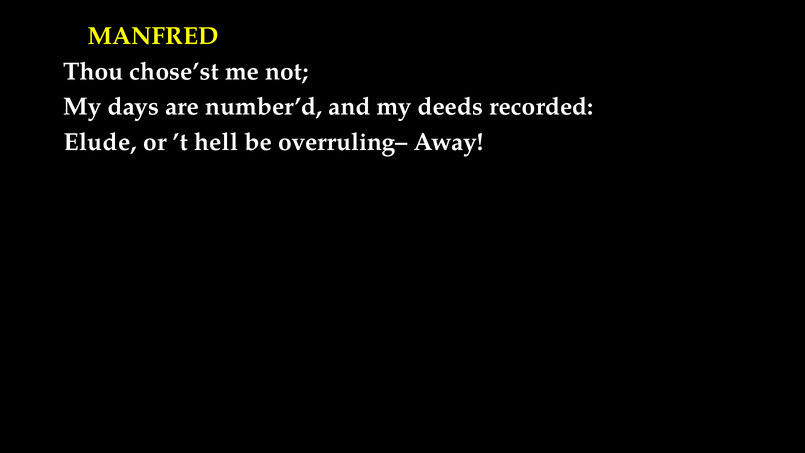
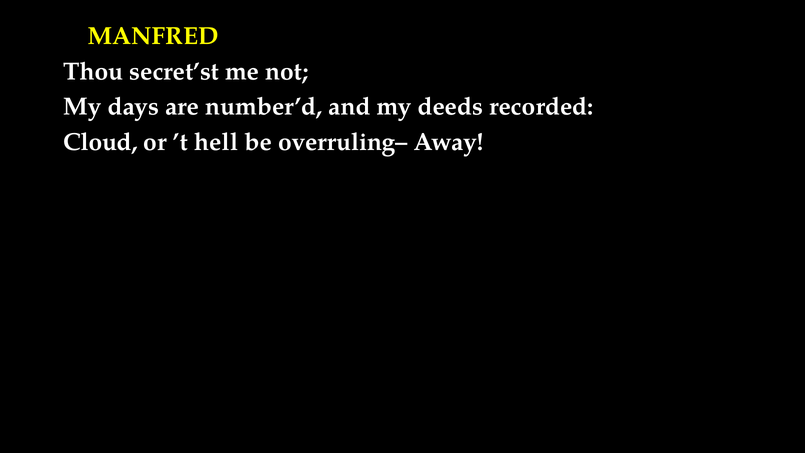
chose’st: chose’st -> secret’st (174, 71)
Elude: Elude -> Cloud (100, 142)
